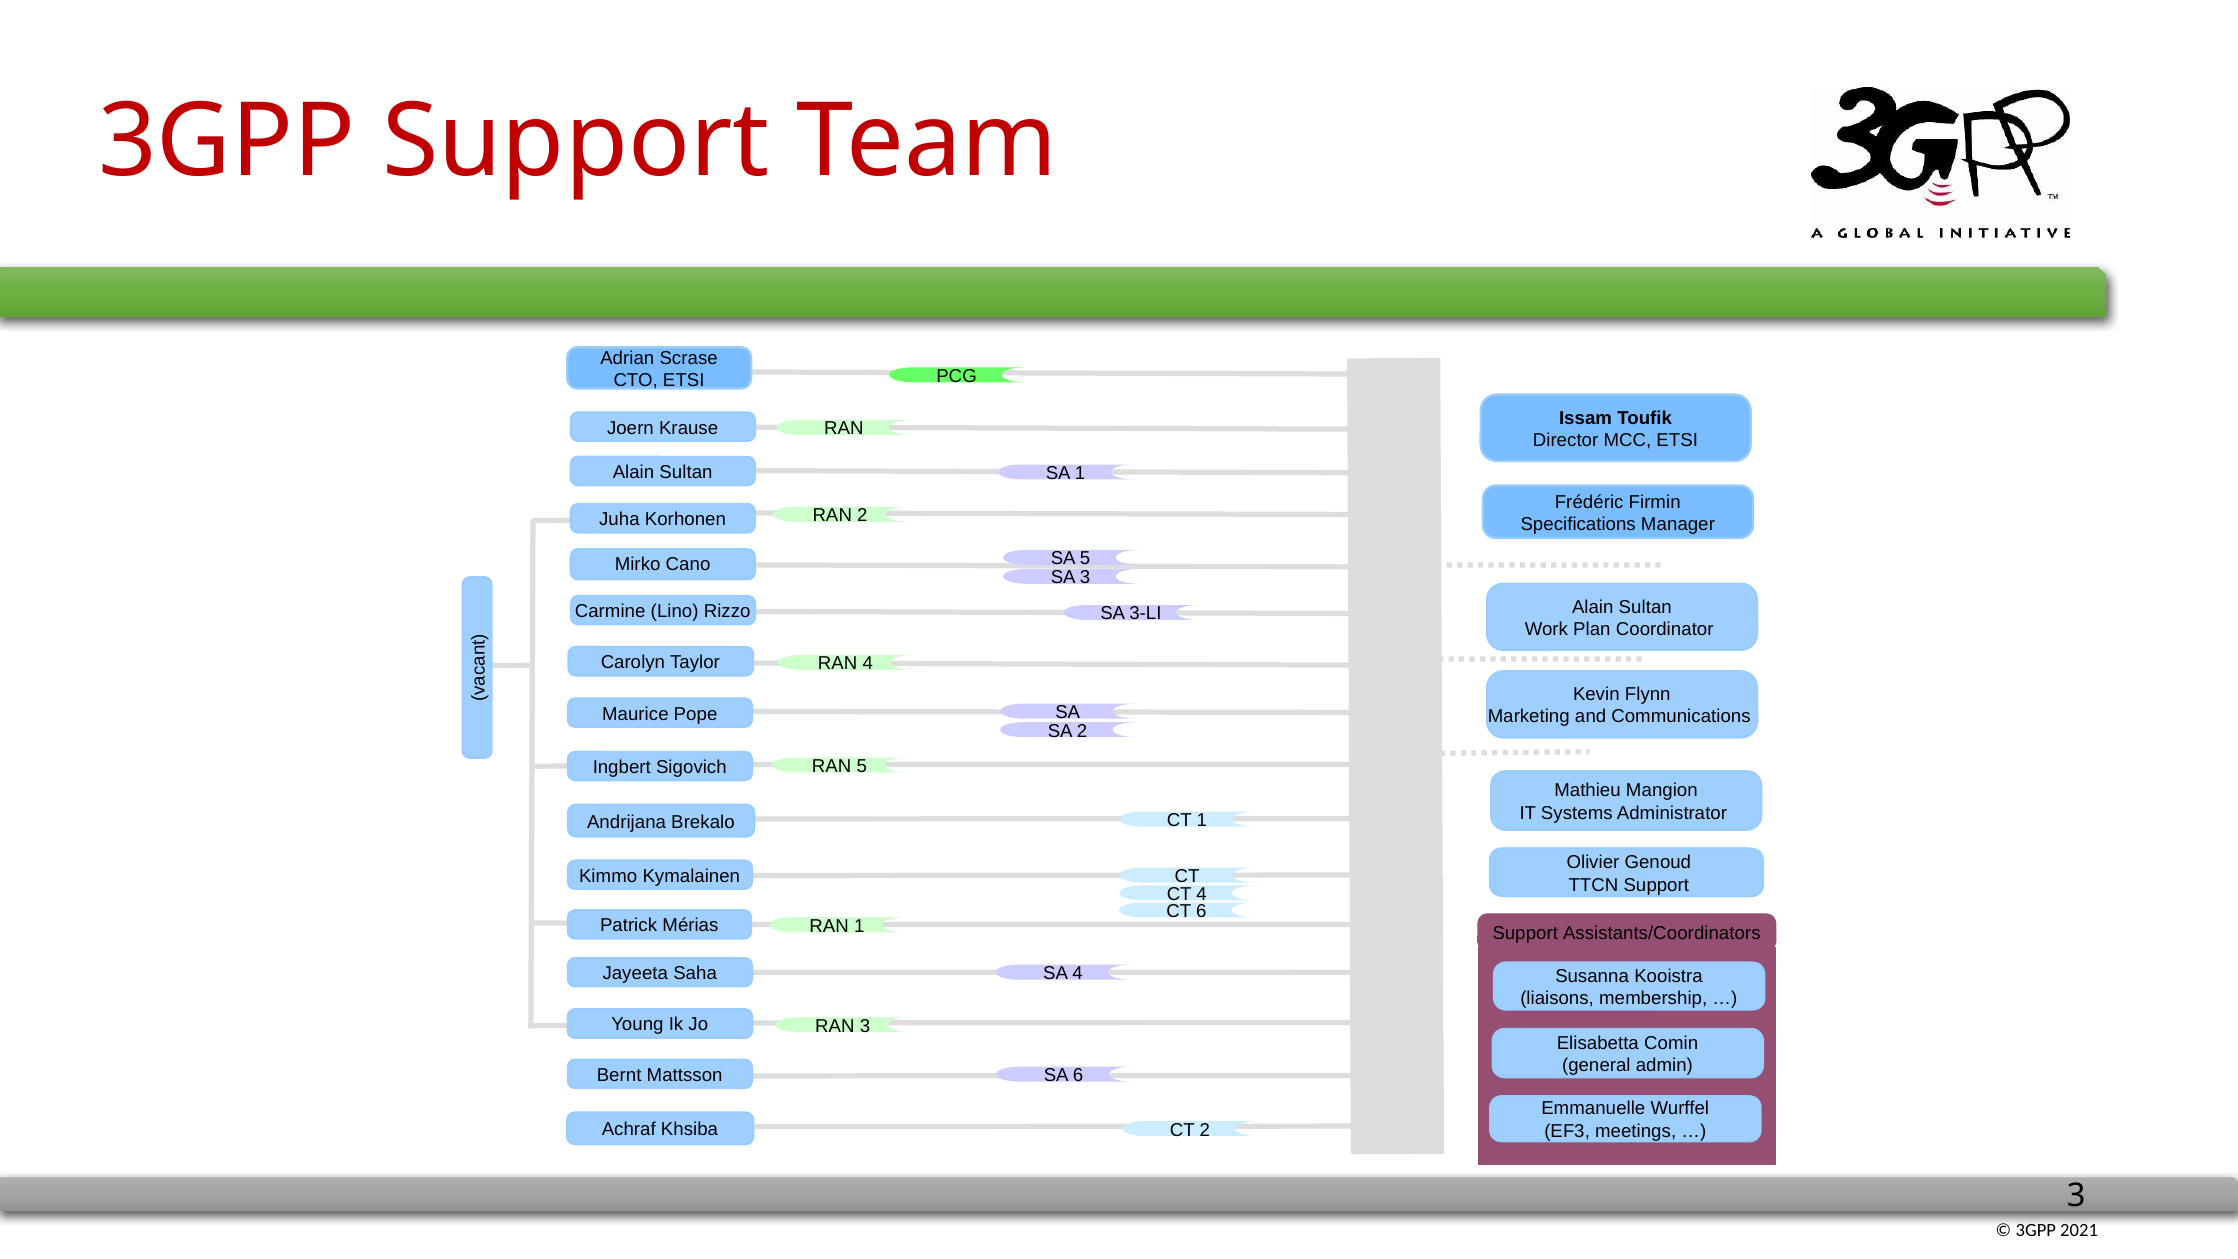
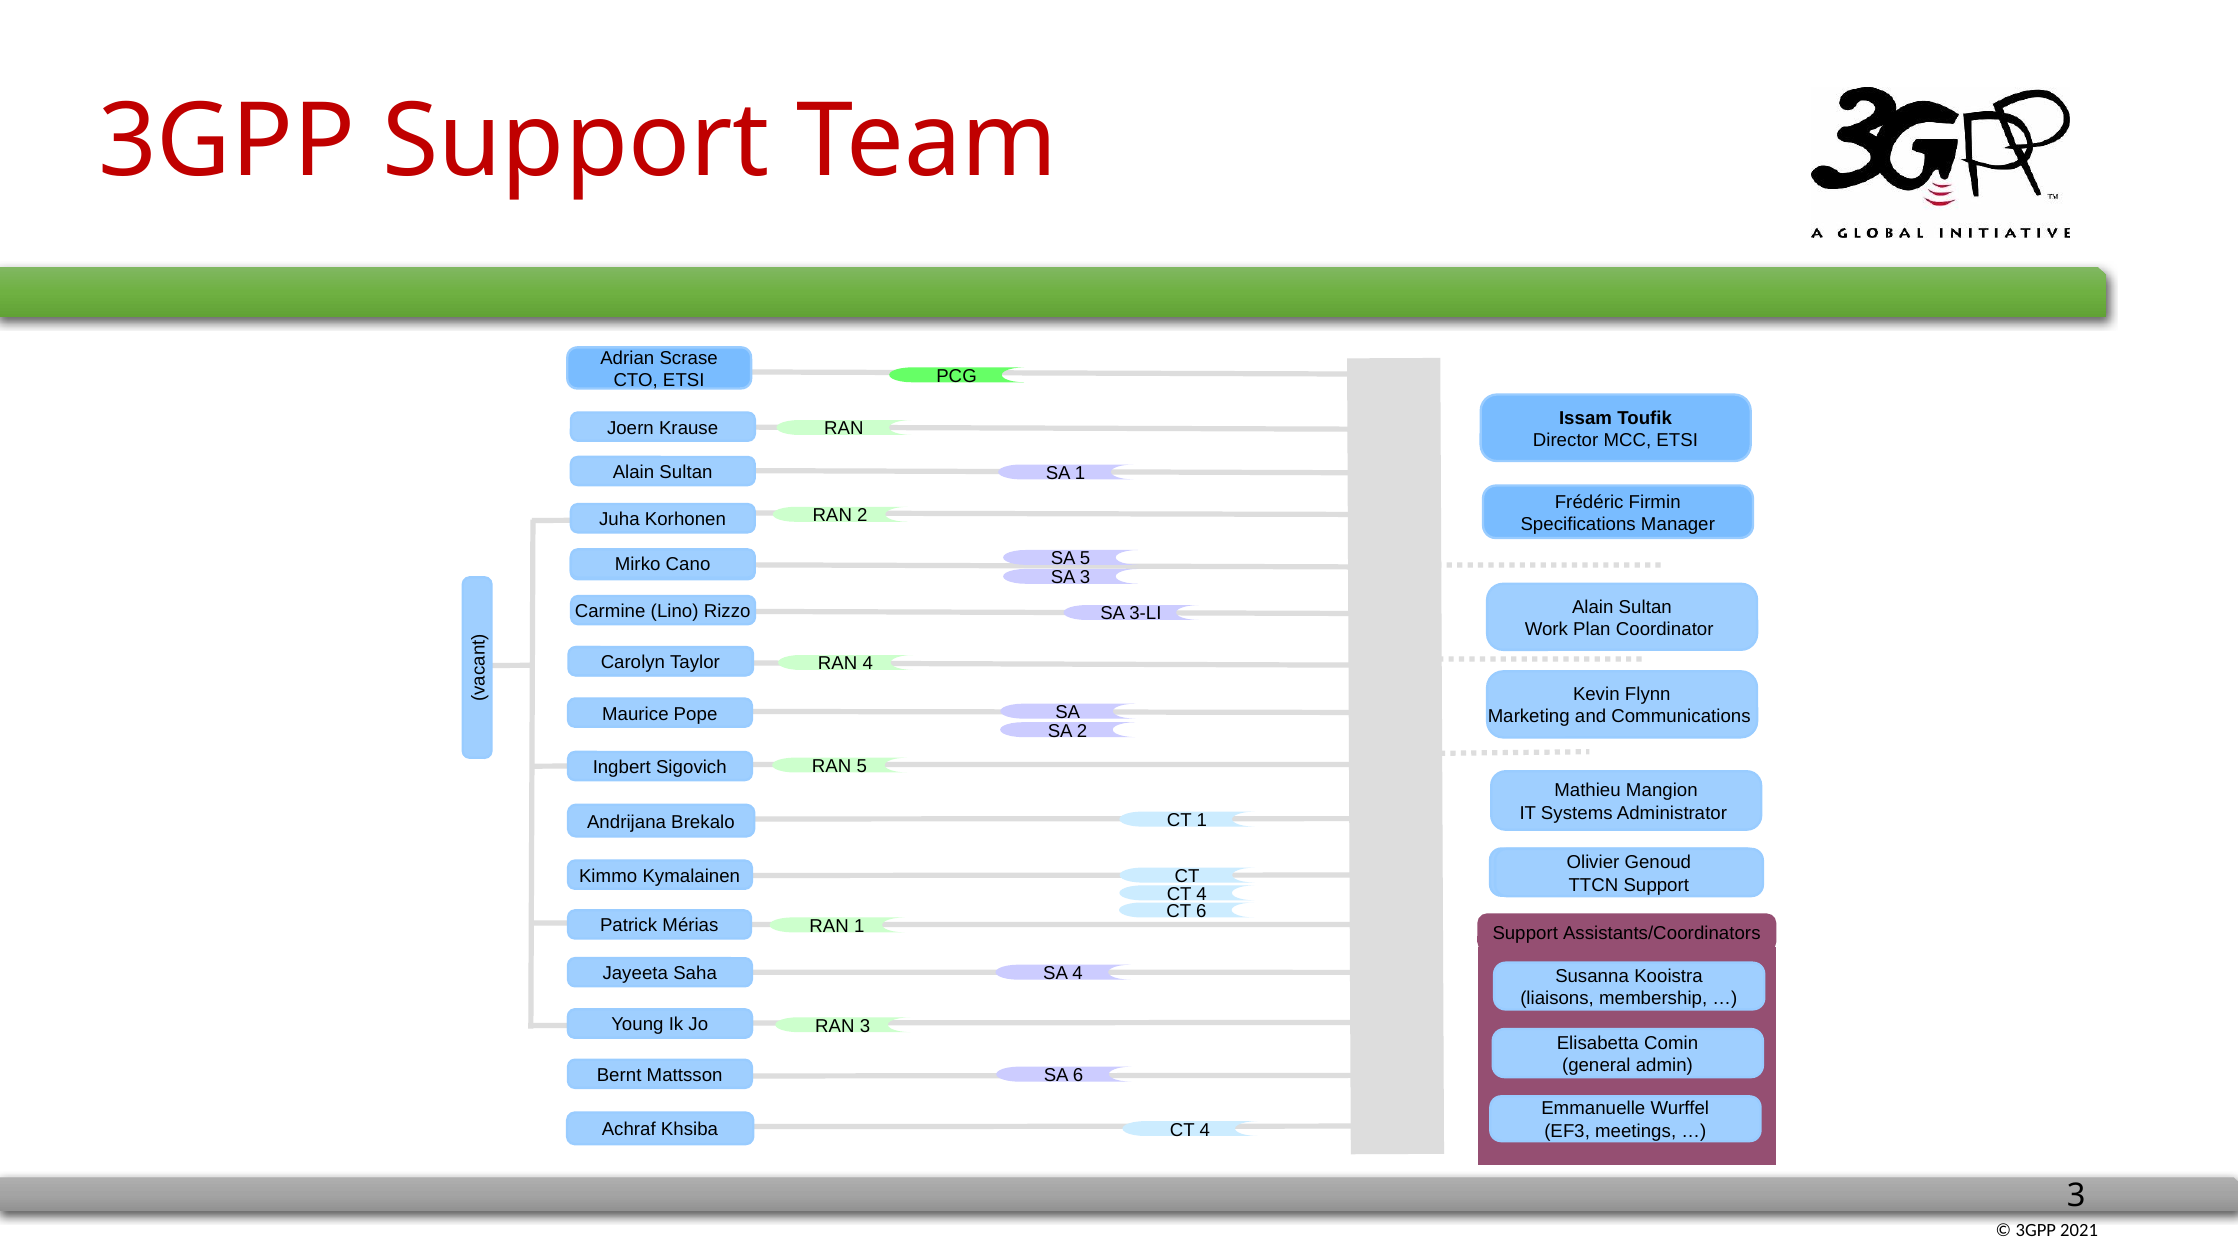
2: 2 -> 4 (1205, 1130)
